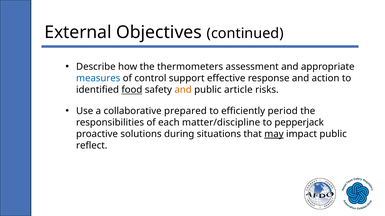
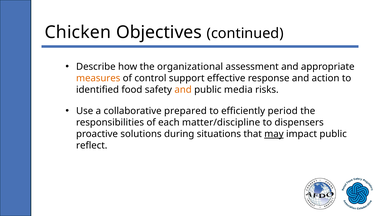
External: External -> Chicken (78, 32)
thermometers: thermometers -> organizational (190, 67)
measures colour: blue -> orange (98, 79)
food underline: present -> none (132, 90)
article: article -> media (238, 90)
pepperjack: pepperjack -> dispensers (299, 123)
